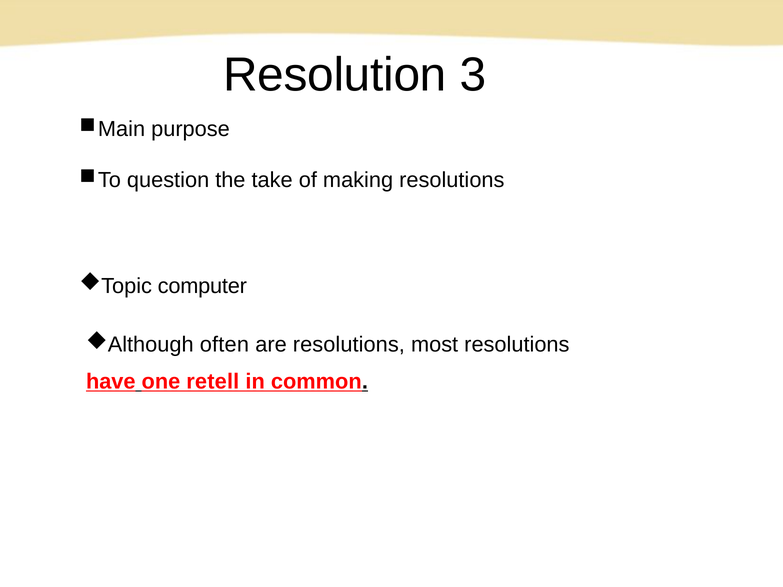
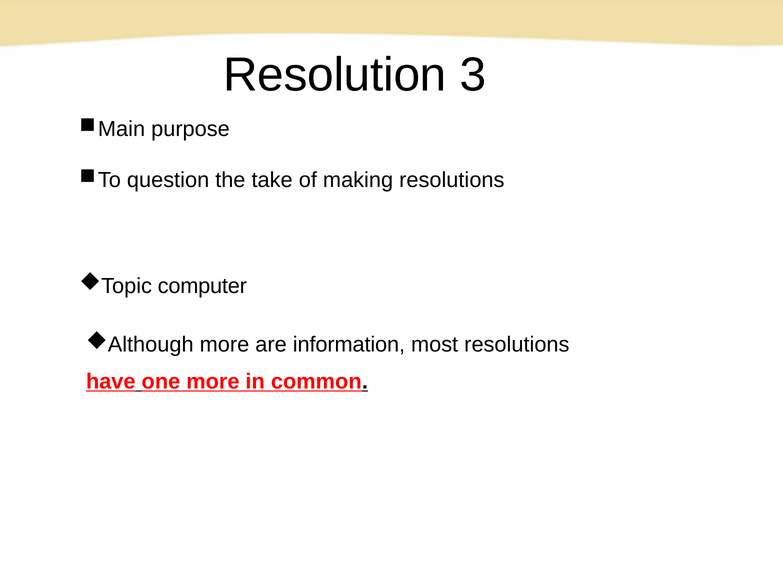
often: often -> more (224, 345)
are resolutions: resolutions -> information (349, 345)
one retell: retell -> more (213, 382)
